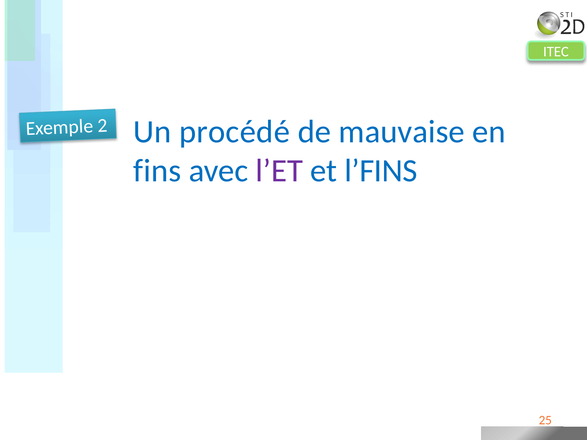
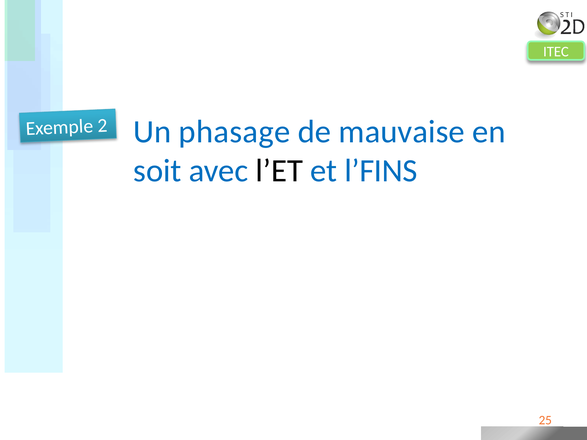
procédé: procédé -> phasage (234, 132)
fins: fins -> soit (157, 171)
l’ET colour: purple -> black (279, 171)
